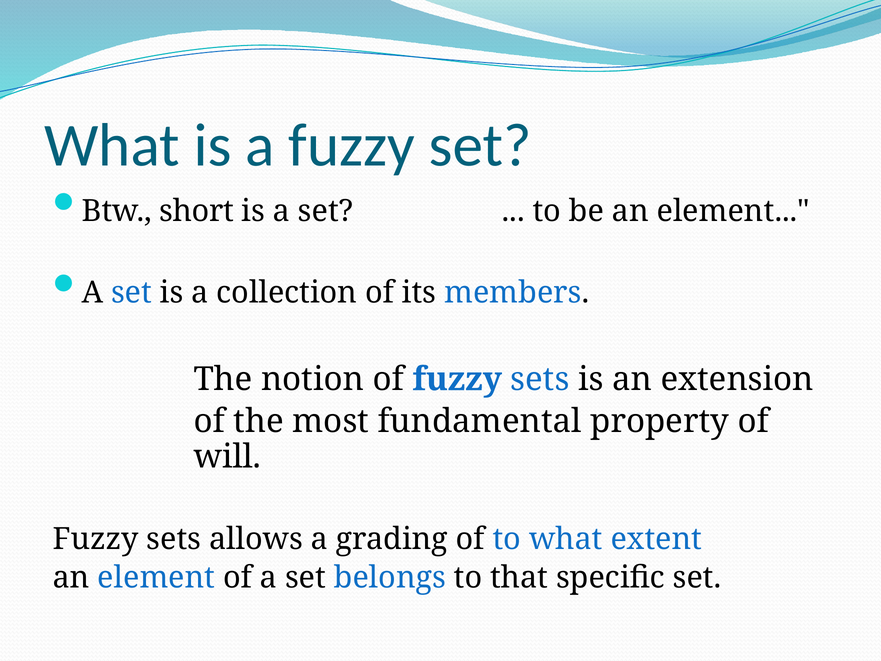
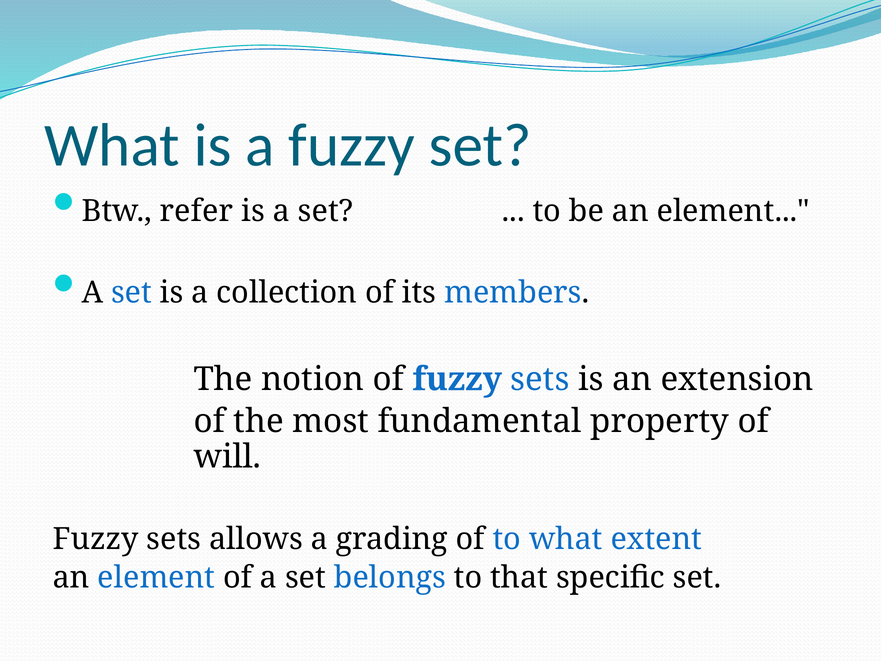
short: short -> refer (197, 211)
